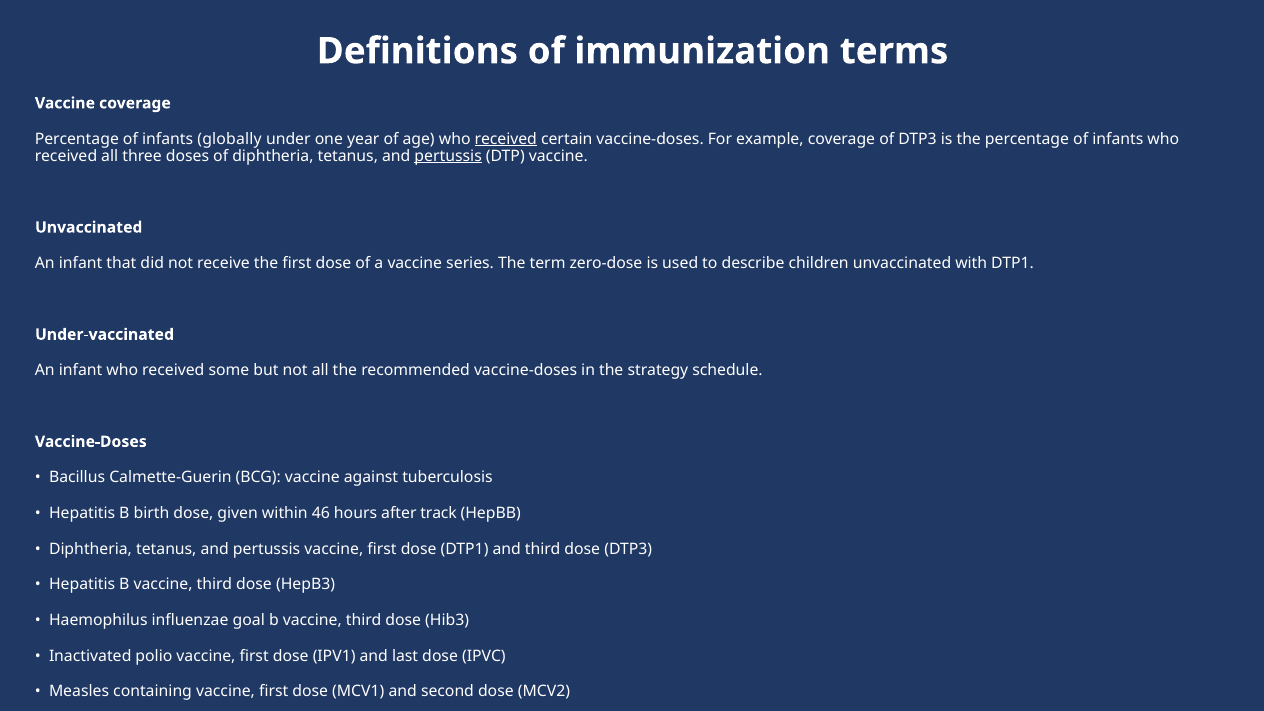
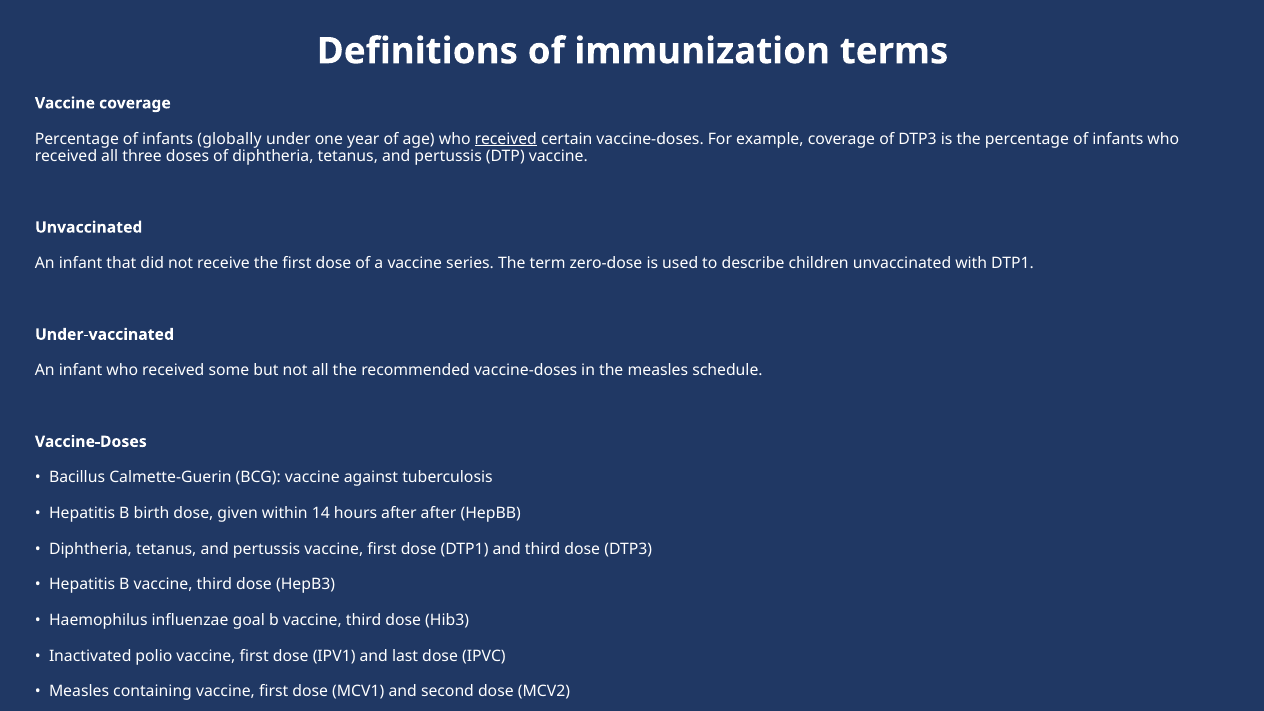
pertussis underline: present -> none (448, 156)
the strategy: strategy -> measles (658, 370)
46: 46 -> 14 (321, 513)
after track: track -> after (438, 513)
